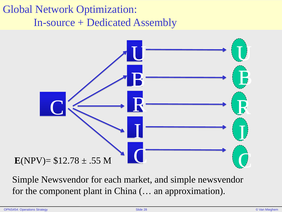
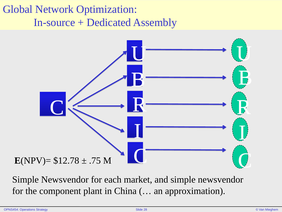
.55: .55 -> .75 (95, 160)
